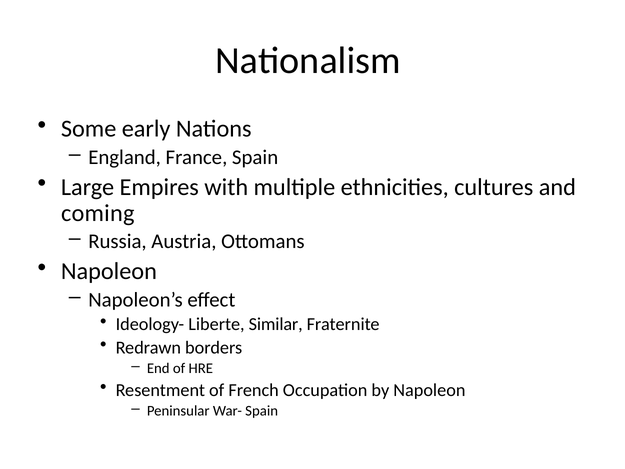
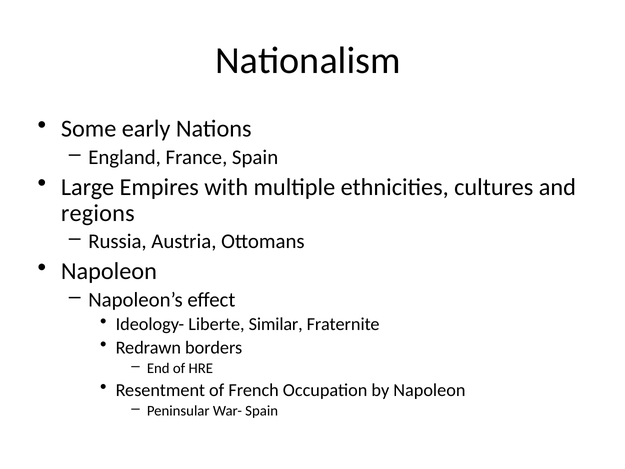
coming: coming -> regions (98, 213)
